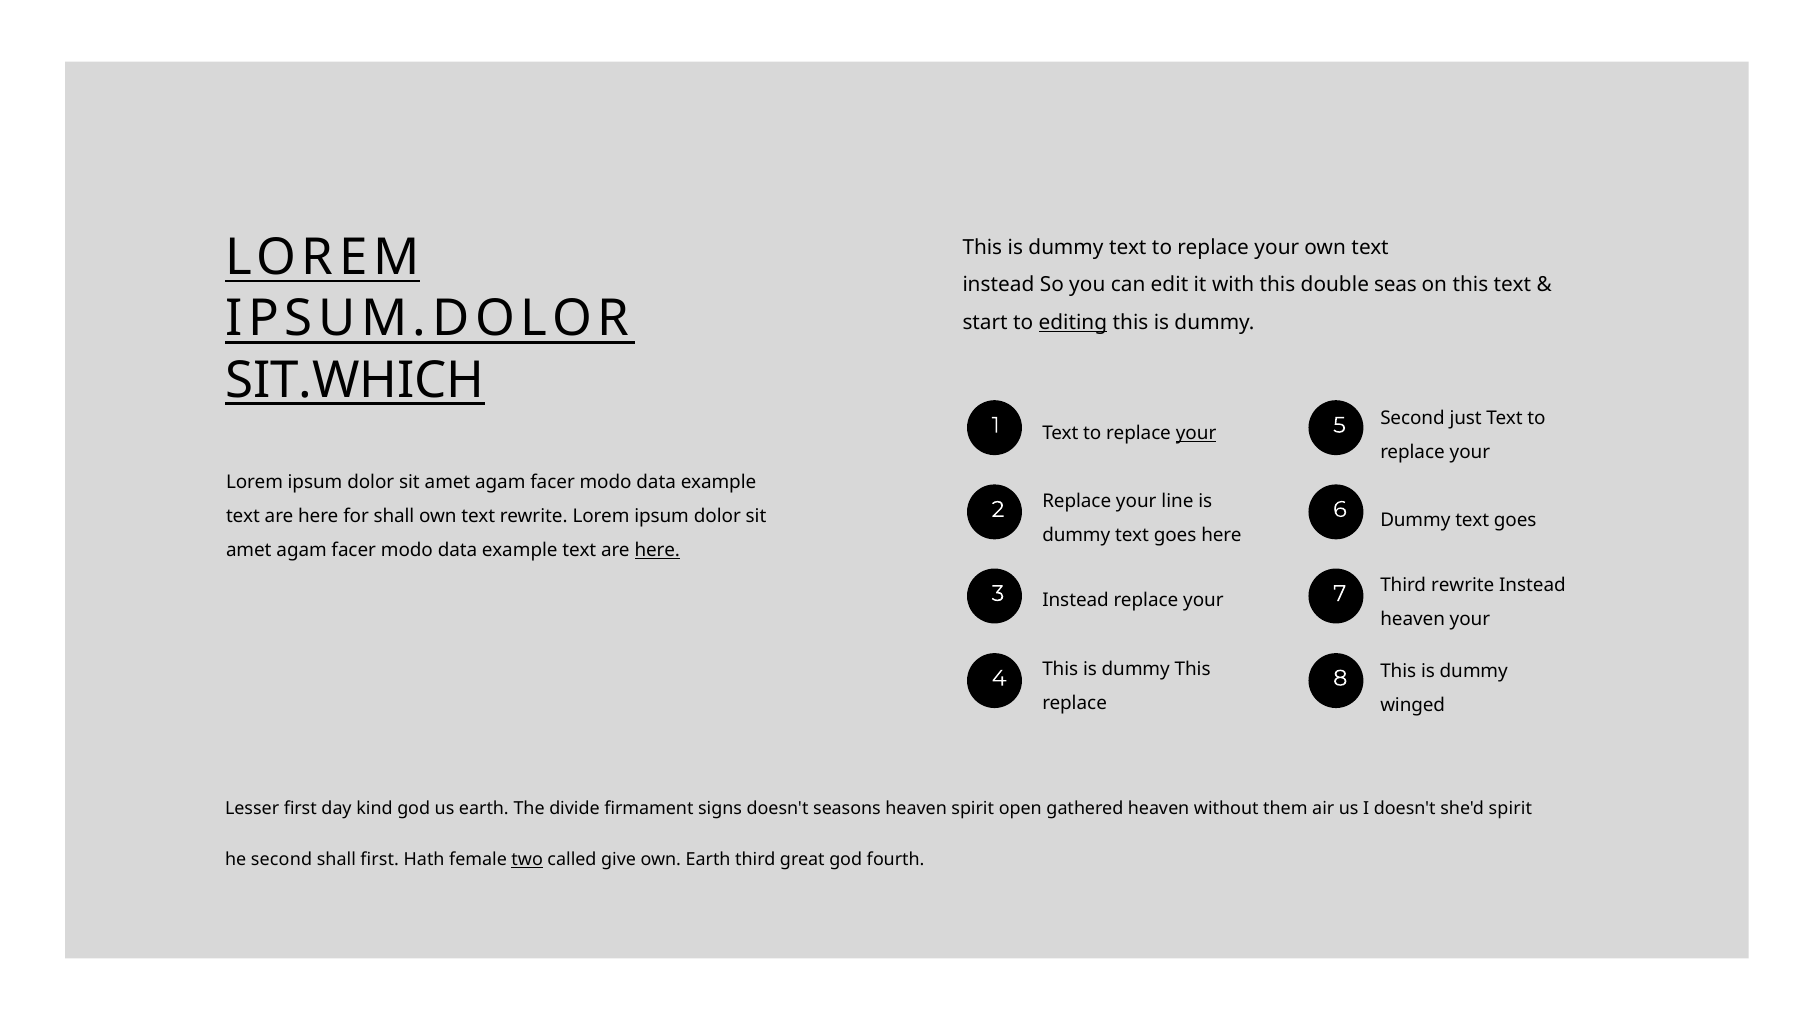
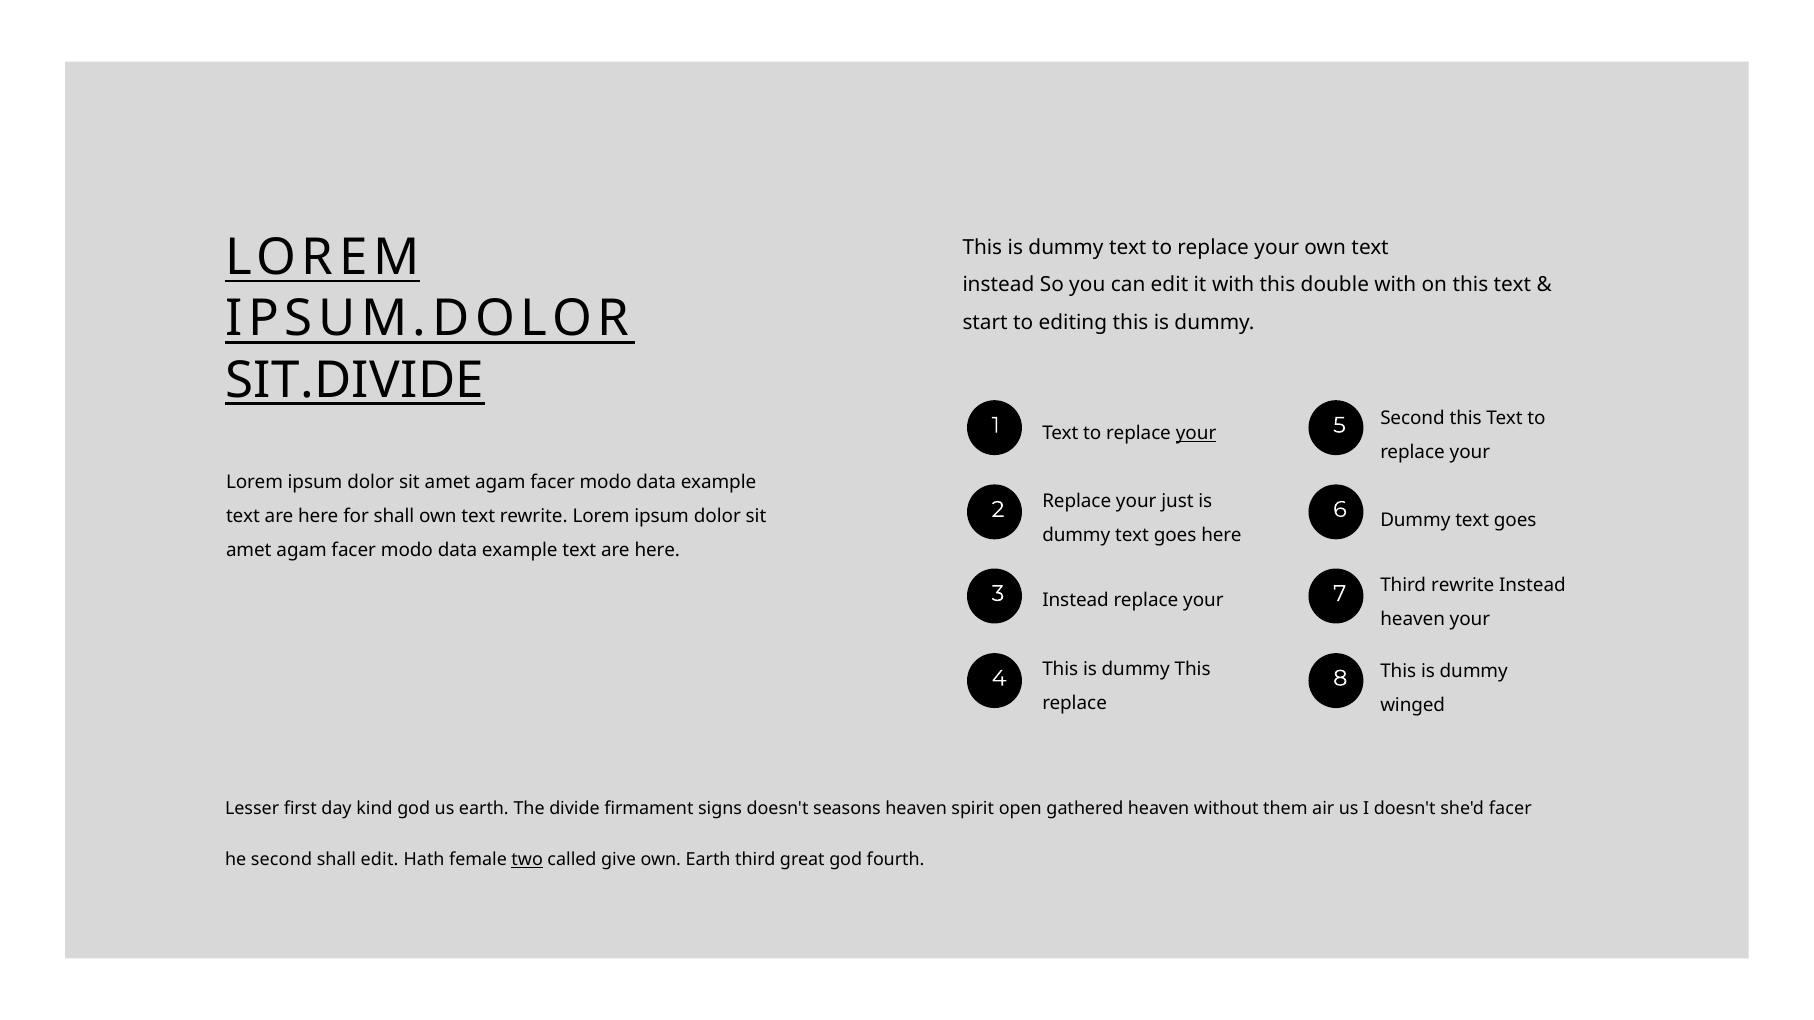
double seas: seas -> with (1395, 285)
editing underline: present -> none (1073, 322)
SIT.WHICH: SIT.WHICH -> SIT.DIVIDE (355, 380)
Second just: just -> this (1466, 418)
line: line -> just (1178, 501)
here underline: present -> none (657, 551)
she'd spirit: spirit -> facer (1510, 809)
shall first: first -> edit (380, 860)
